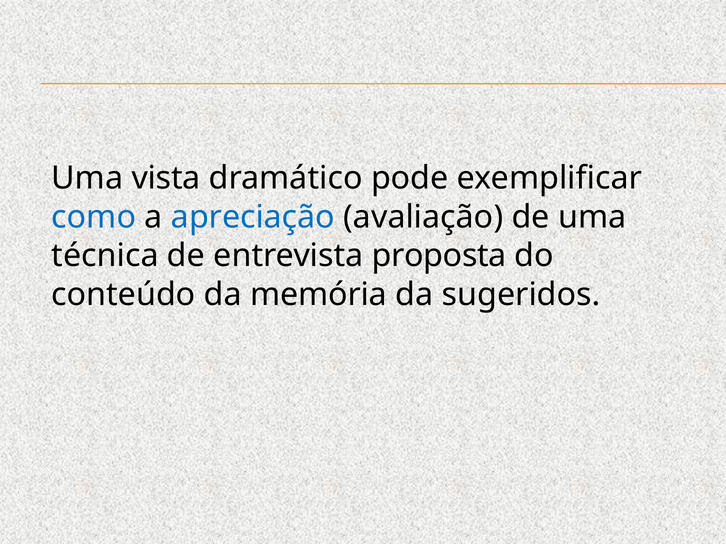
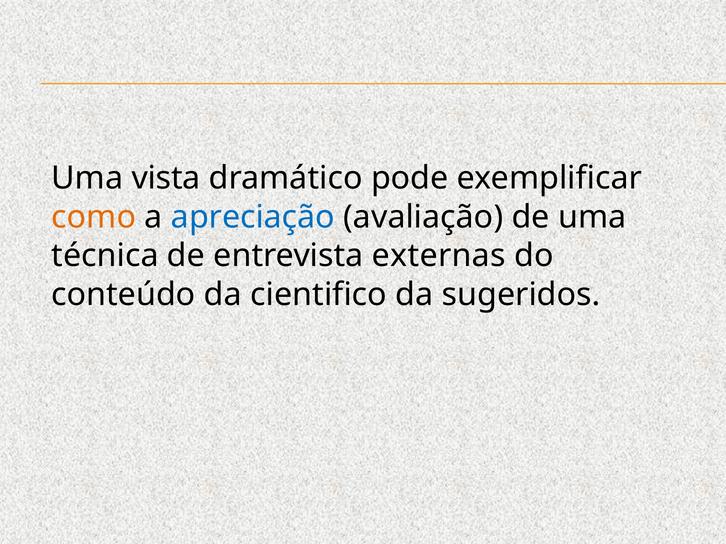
como colour: blue -> orange (94, 217)
proposta: proposta -> externas (439, 256)
memória: memória -> cientifico (319, 295)
